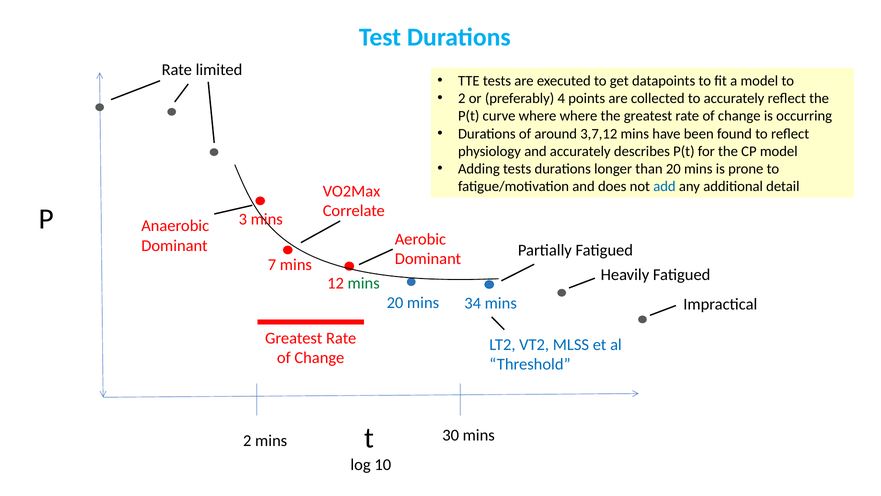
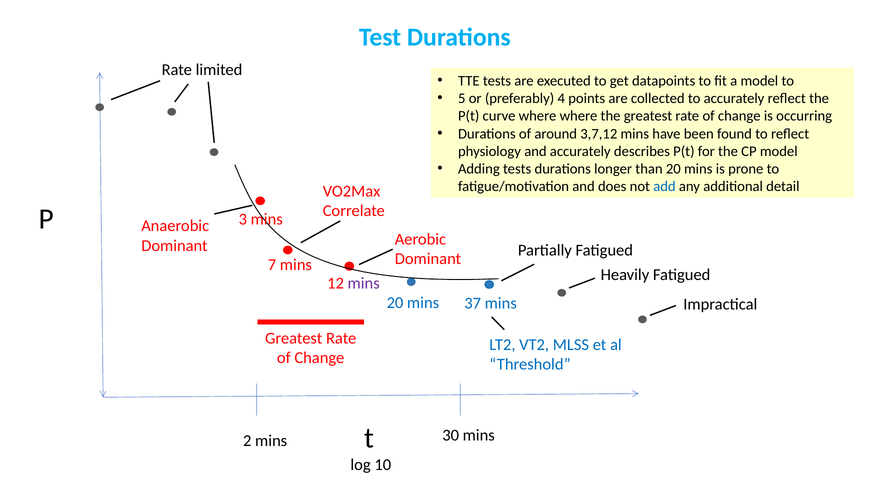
2: 2 -> 5 (462, 98)
mins colour: green -> purple (364, 283)
34: 34 -> 37 (473, 303)
